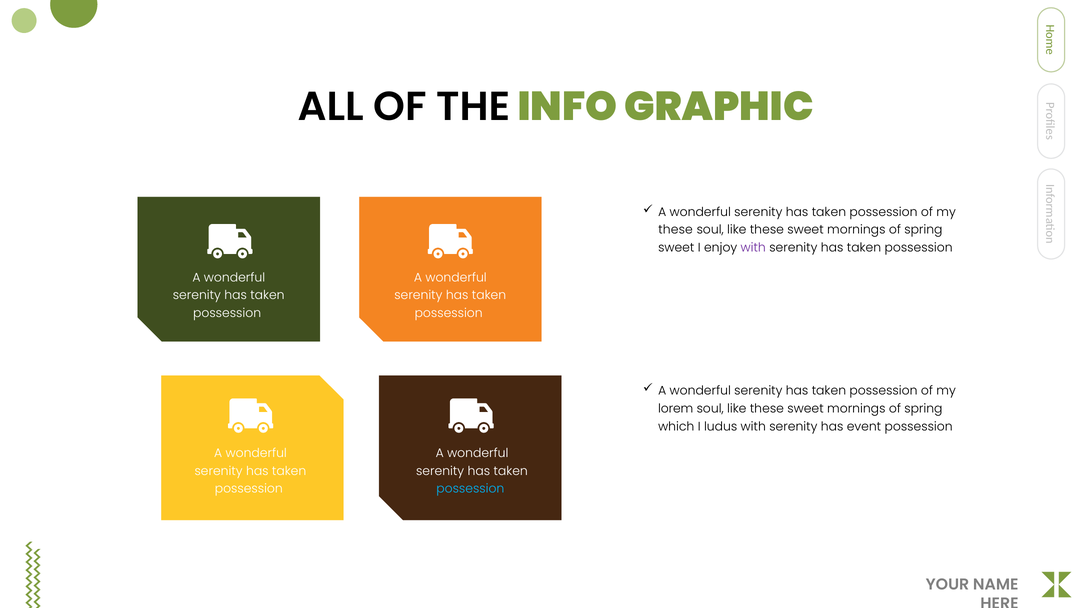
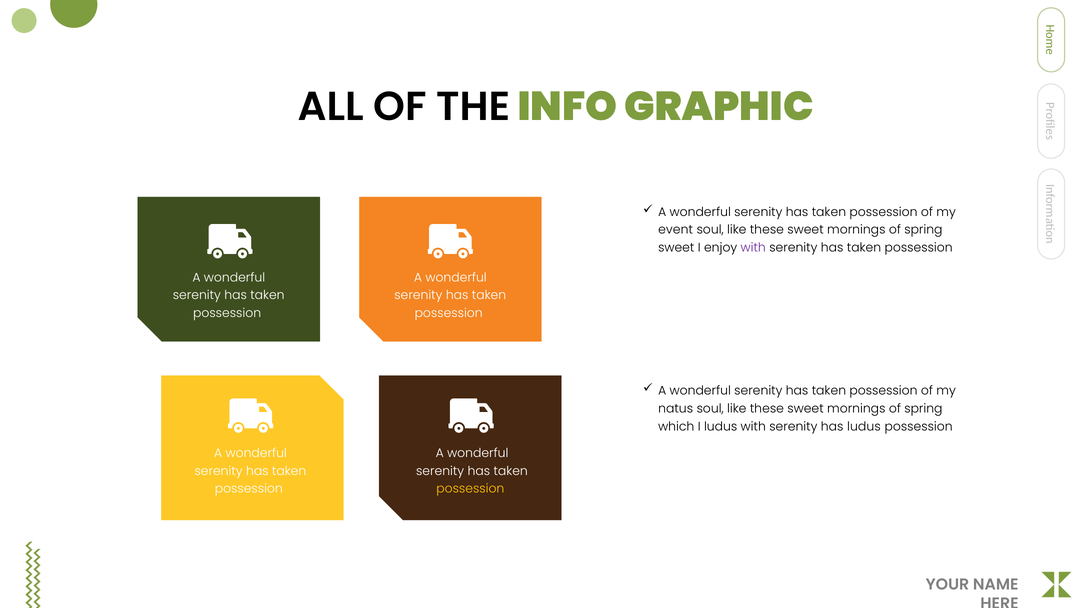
these: these -> event (676, 230)
lorem: lorem -> natus (676, 409)
has event: event -> ludus (864, 426)
possession colour: light blue -> yellow (470, 489)
